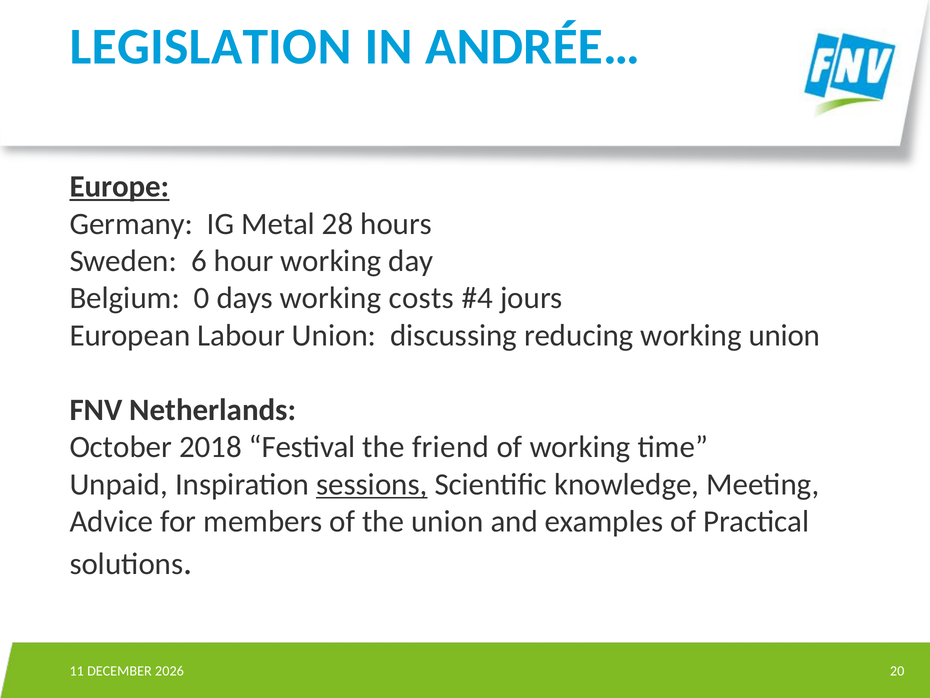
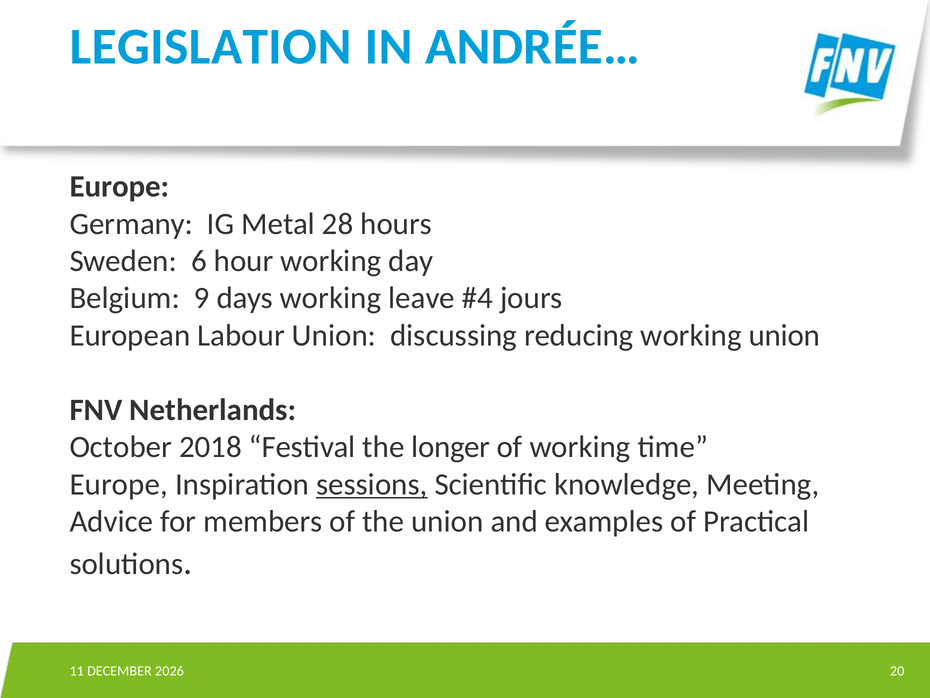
Europe underline: present -> none (119, 186)
0: 0 -> 9 (202, 298)
costs: costs -> leave (422, 298)
friend: friend -> longer (451, 447)
Unpaid: Unpaid -> Europe (119, 484)
